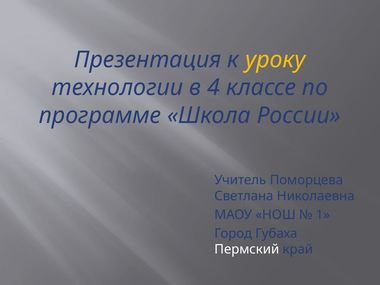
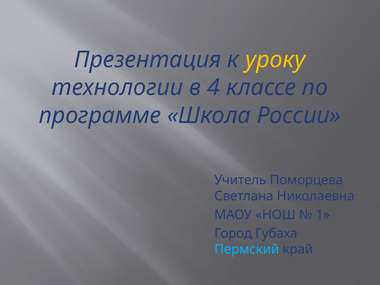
Пермский colour: white -> light blue (247, 249)
